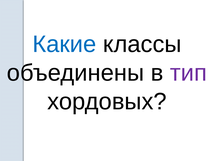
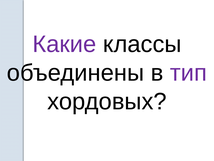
Какие colour: blue -> purple (64, 44)
